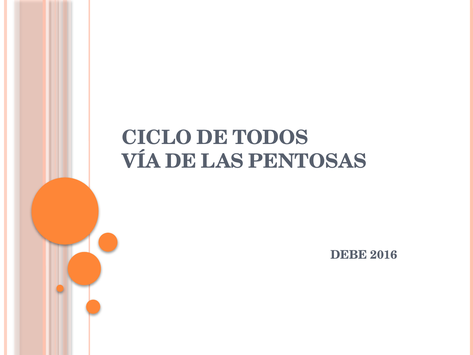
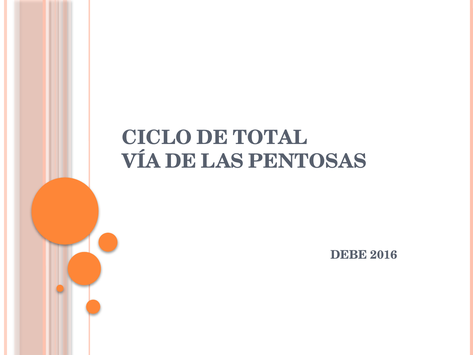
TODOS: TODOS -> TOTAL (270, 137)
